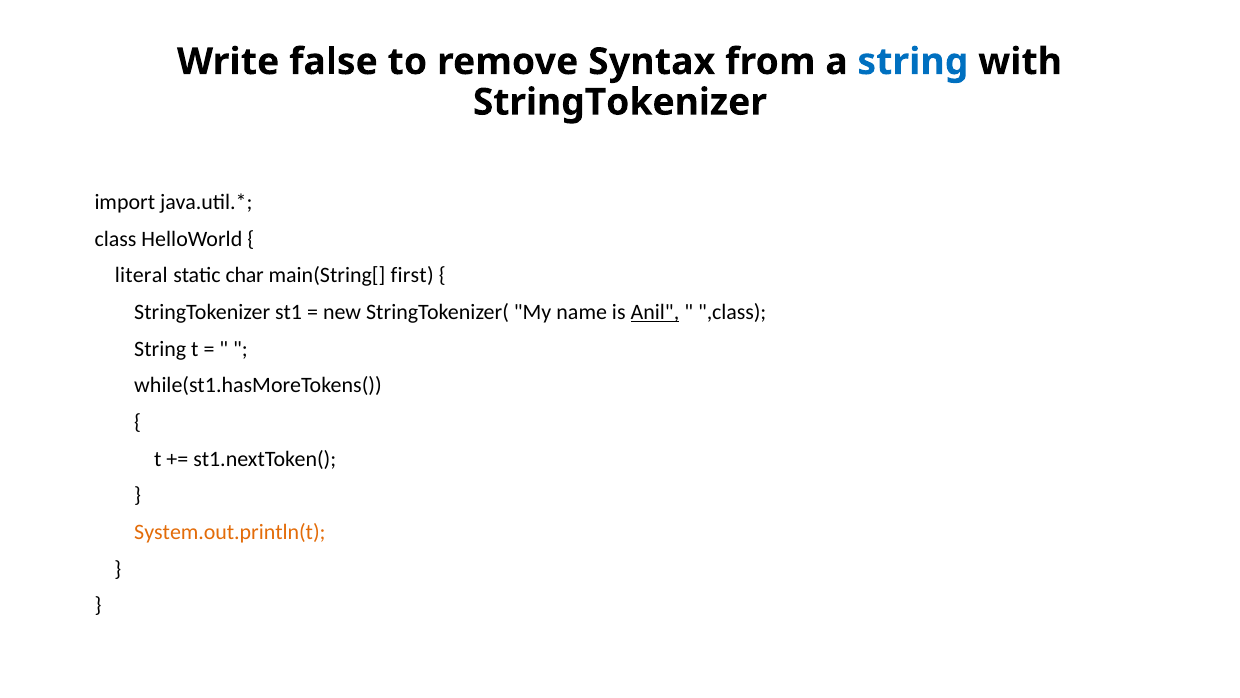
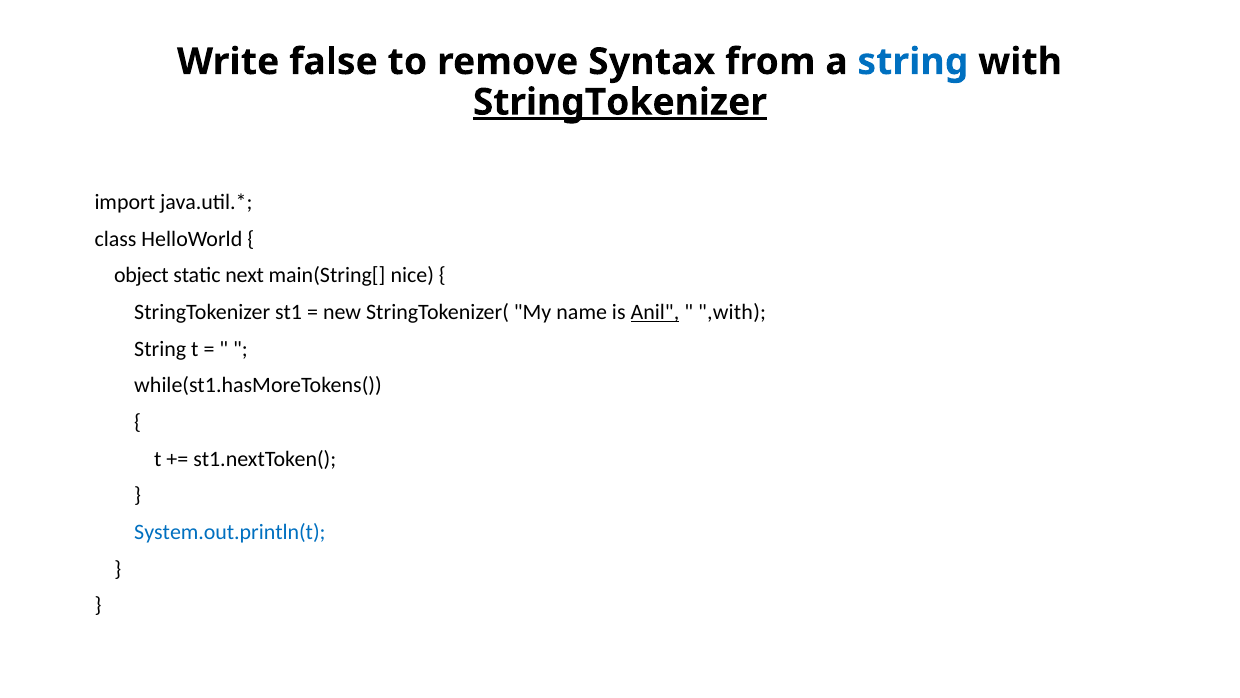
StringTokenizer underline: none -> present (620, 102)
literal: literal -> object (141, 275)
char: char -> next (245, 275)
first: first -> nice (412, 275)
,class: ,class -> ,with (732, 312)
System.out.println(t colour: orange -> blue (230, 532)
